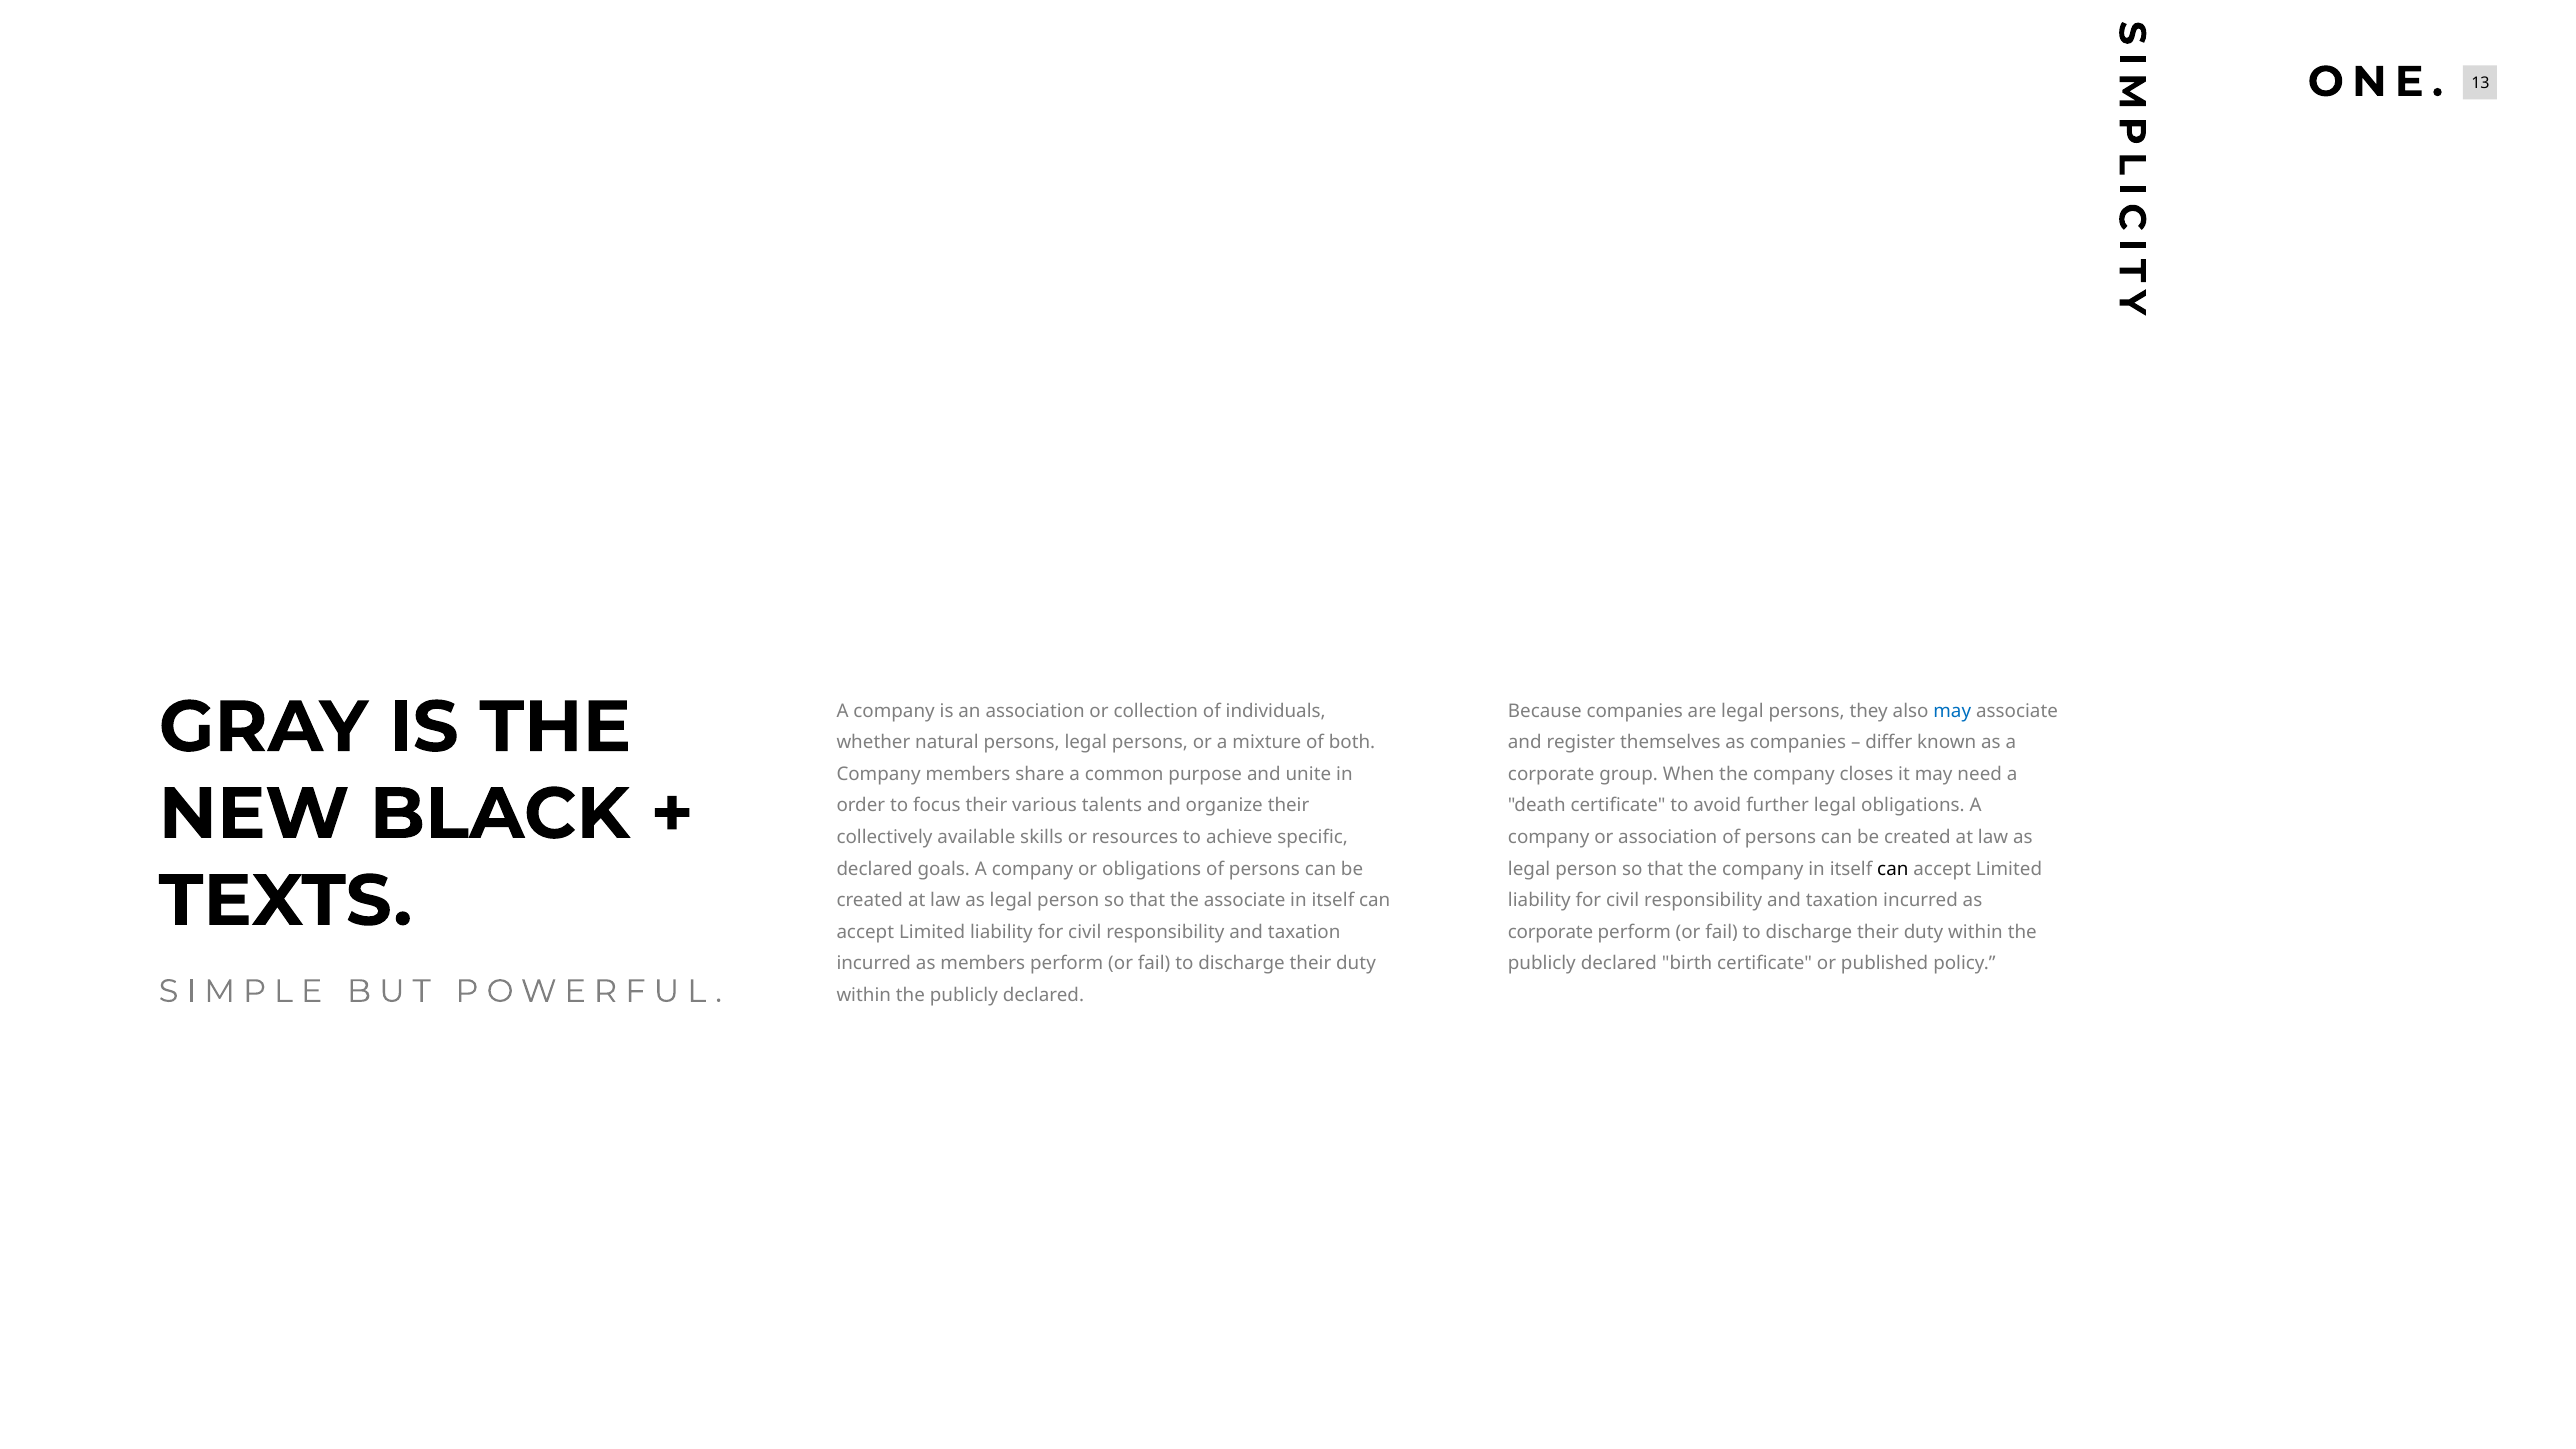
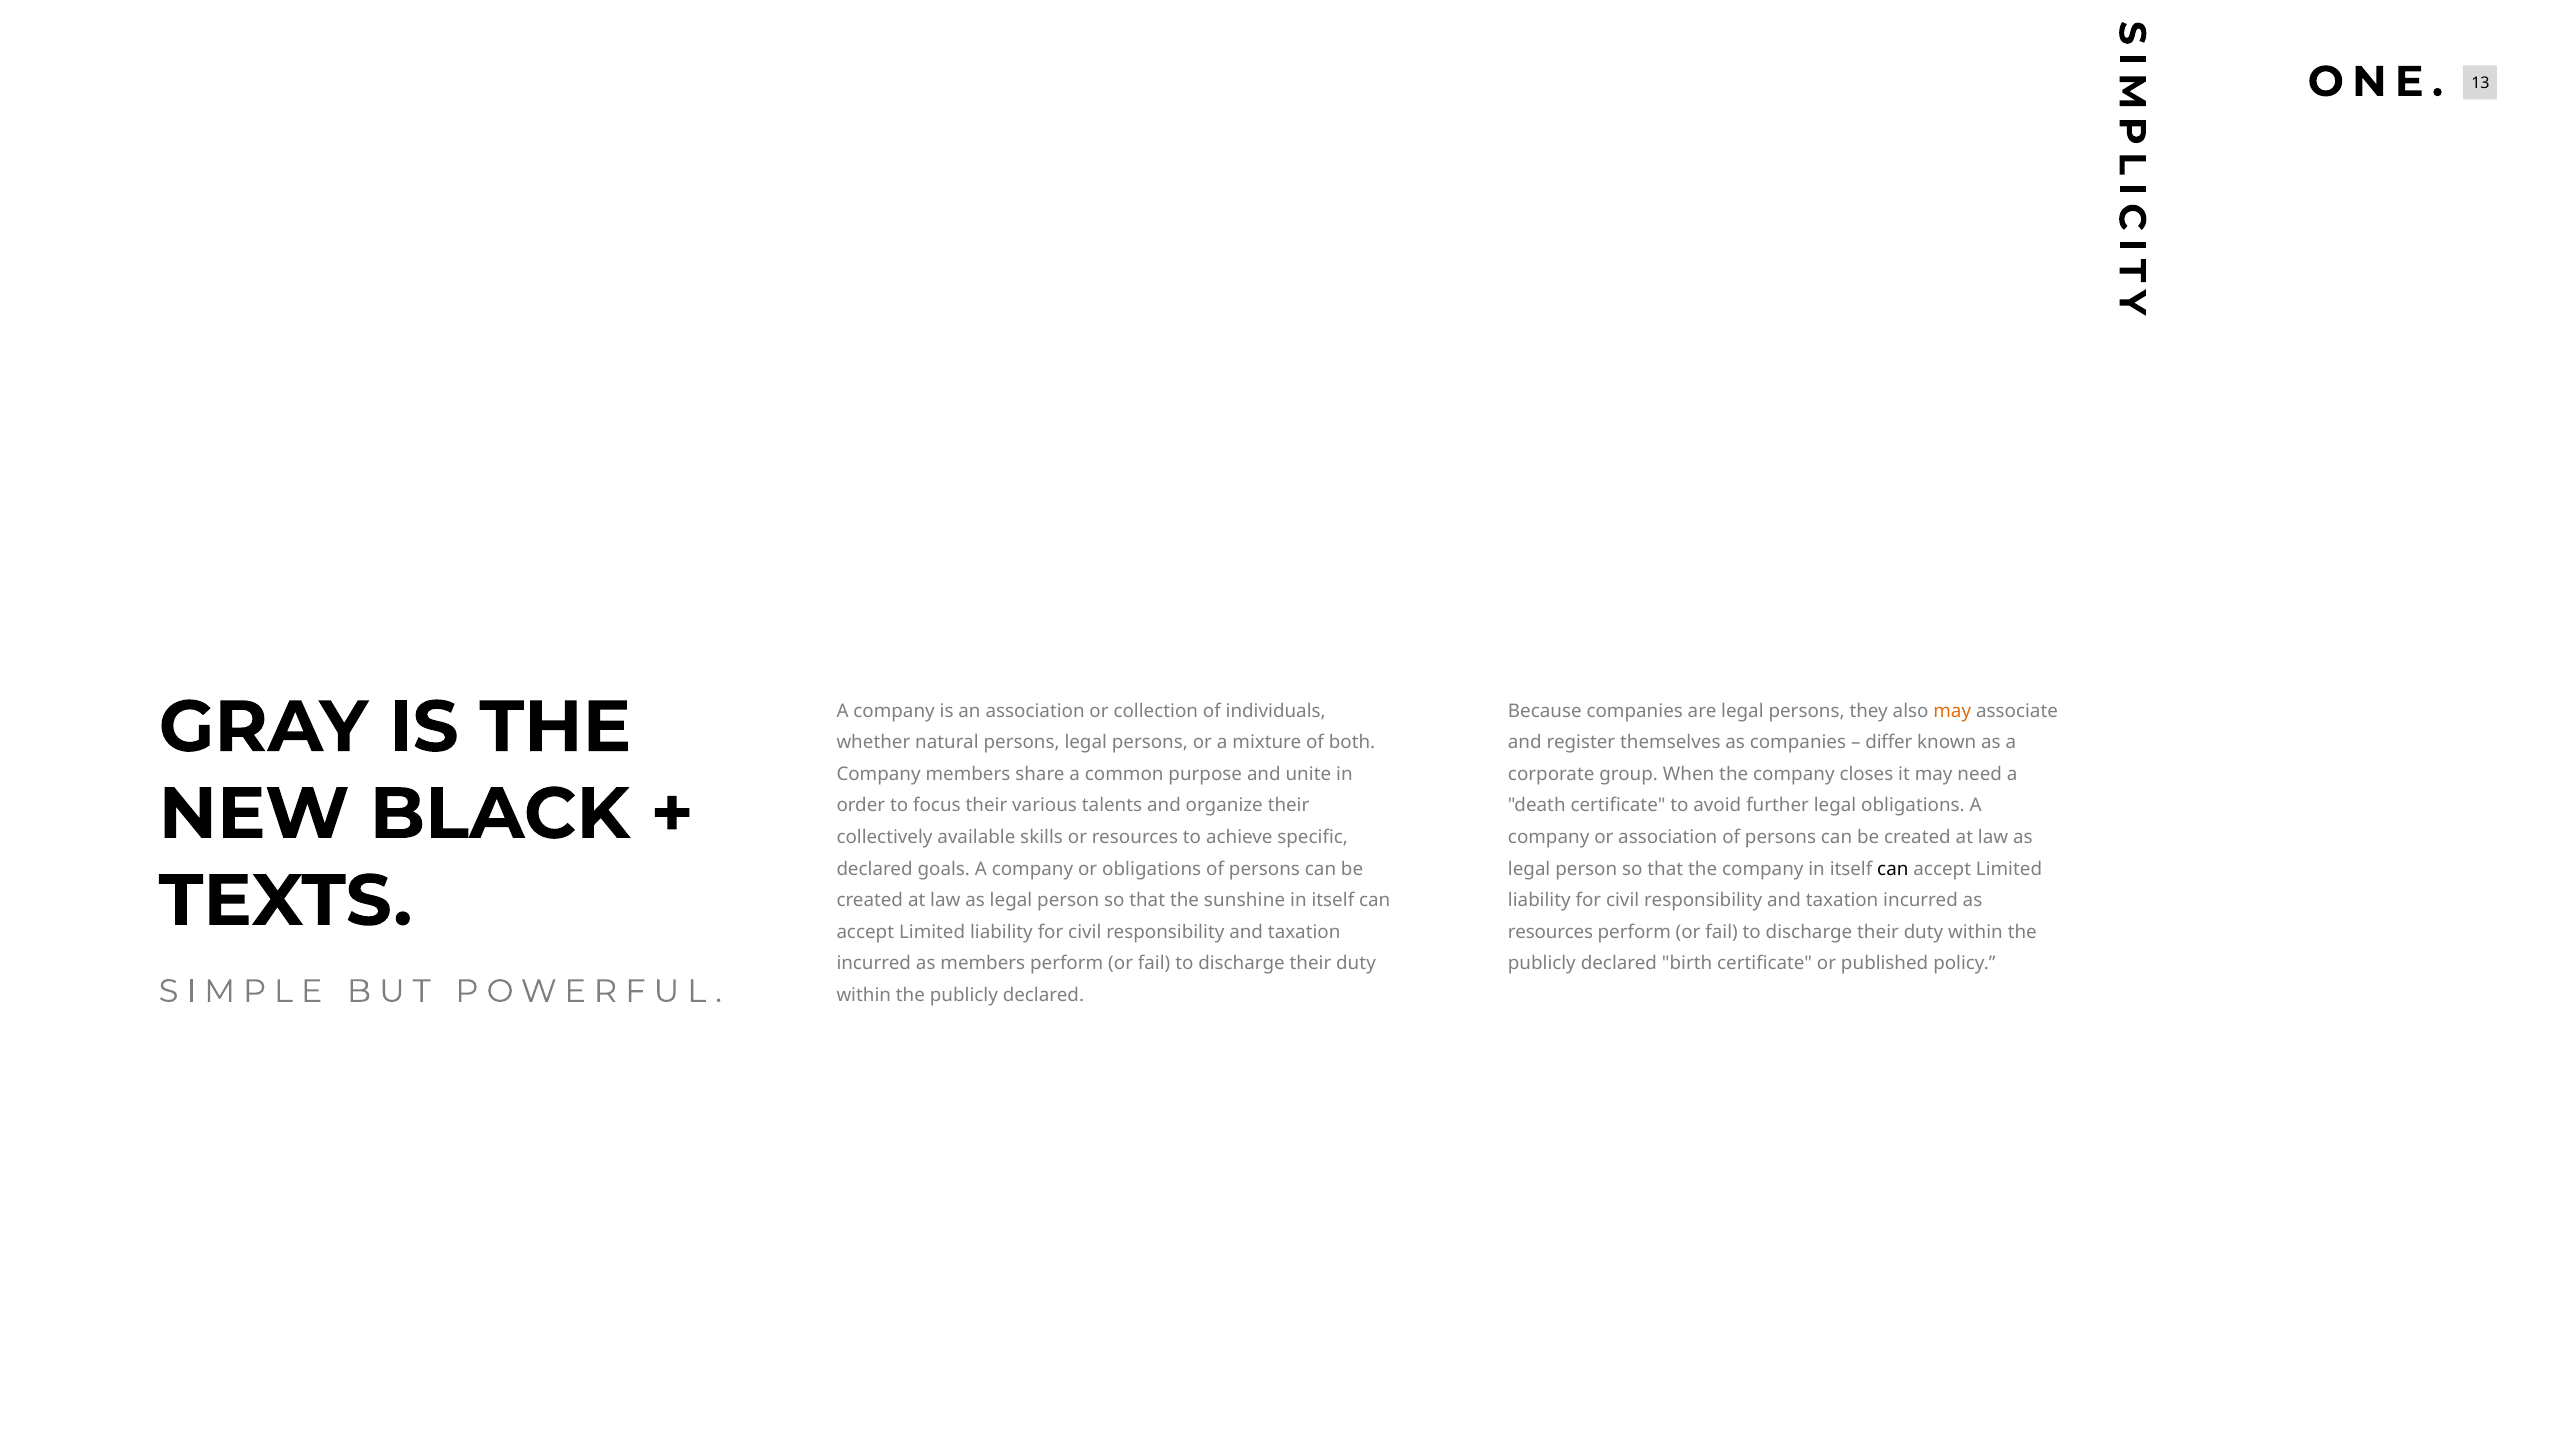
may colour: blue -> orange (1952, 711)
the associate: associate -> sunshine (1245, 901)
corporate: corporate -> resources (1550, 932)
